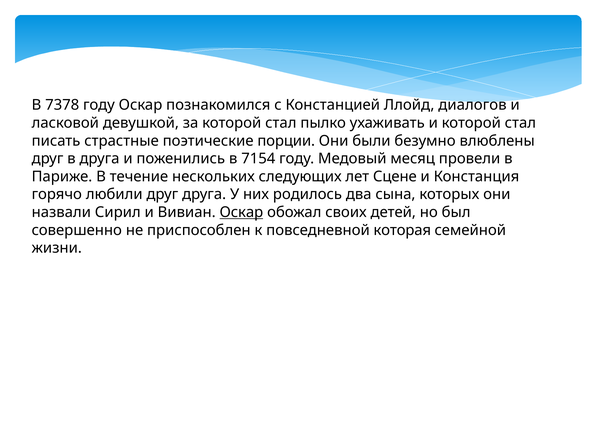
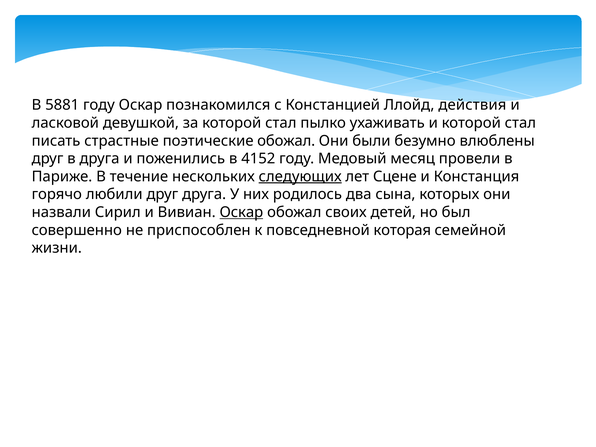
7378: 7378 -> 5881 (62, 105)
диалогов: диалогов -> действия (472, 105)
поэтические порции: порции -> обожал (286, 141)
7154: 7154 -> 4152 (258, 159)
следующих underline: none -> present (300, 177)
